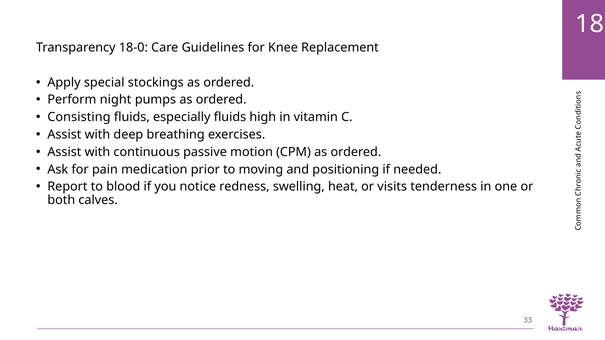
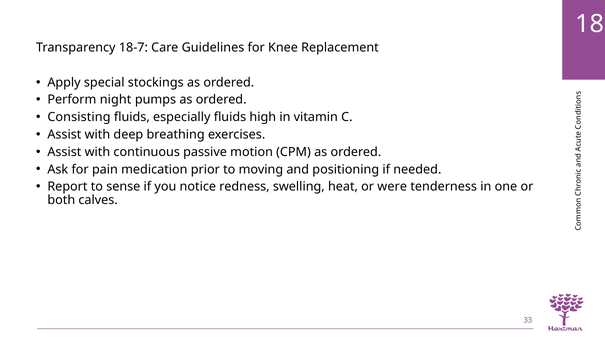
18-0: 18-0 -> 18-7 (133, 48)
blood: blood -> sense (123, 187)
visits: visits -> were (392, 187)
